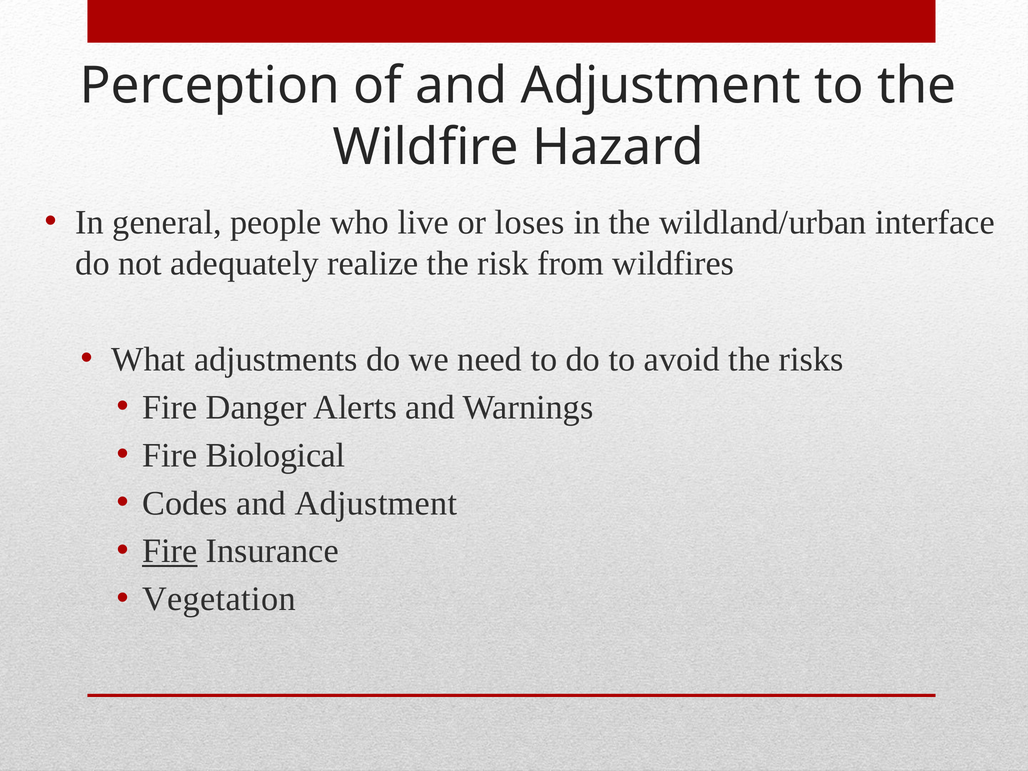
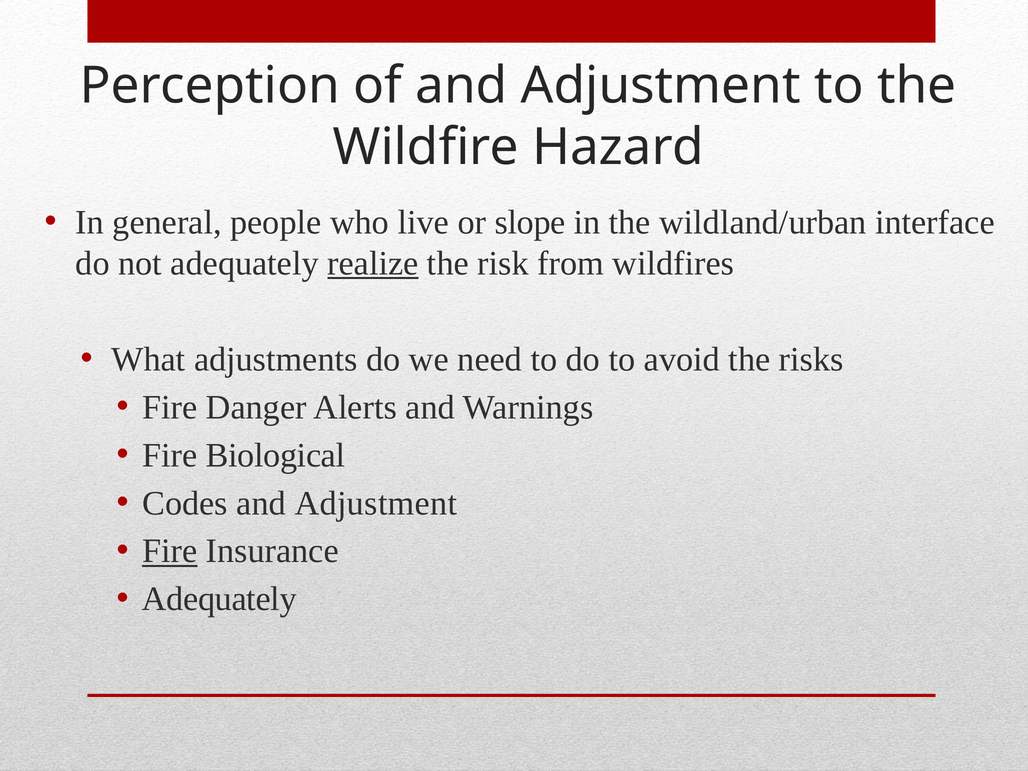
loses: loses -> slope (530, 222)
realize underline: none -> present (373, 263)
Vegetation: Vegetation -> Adequately (219, 599)
